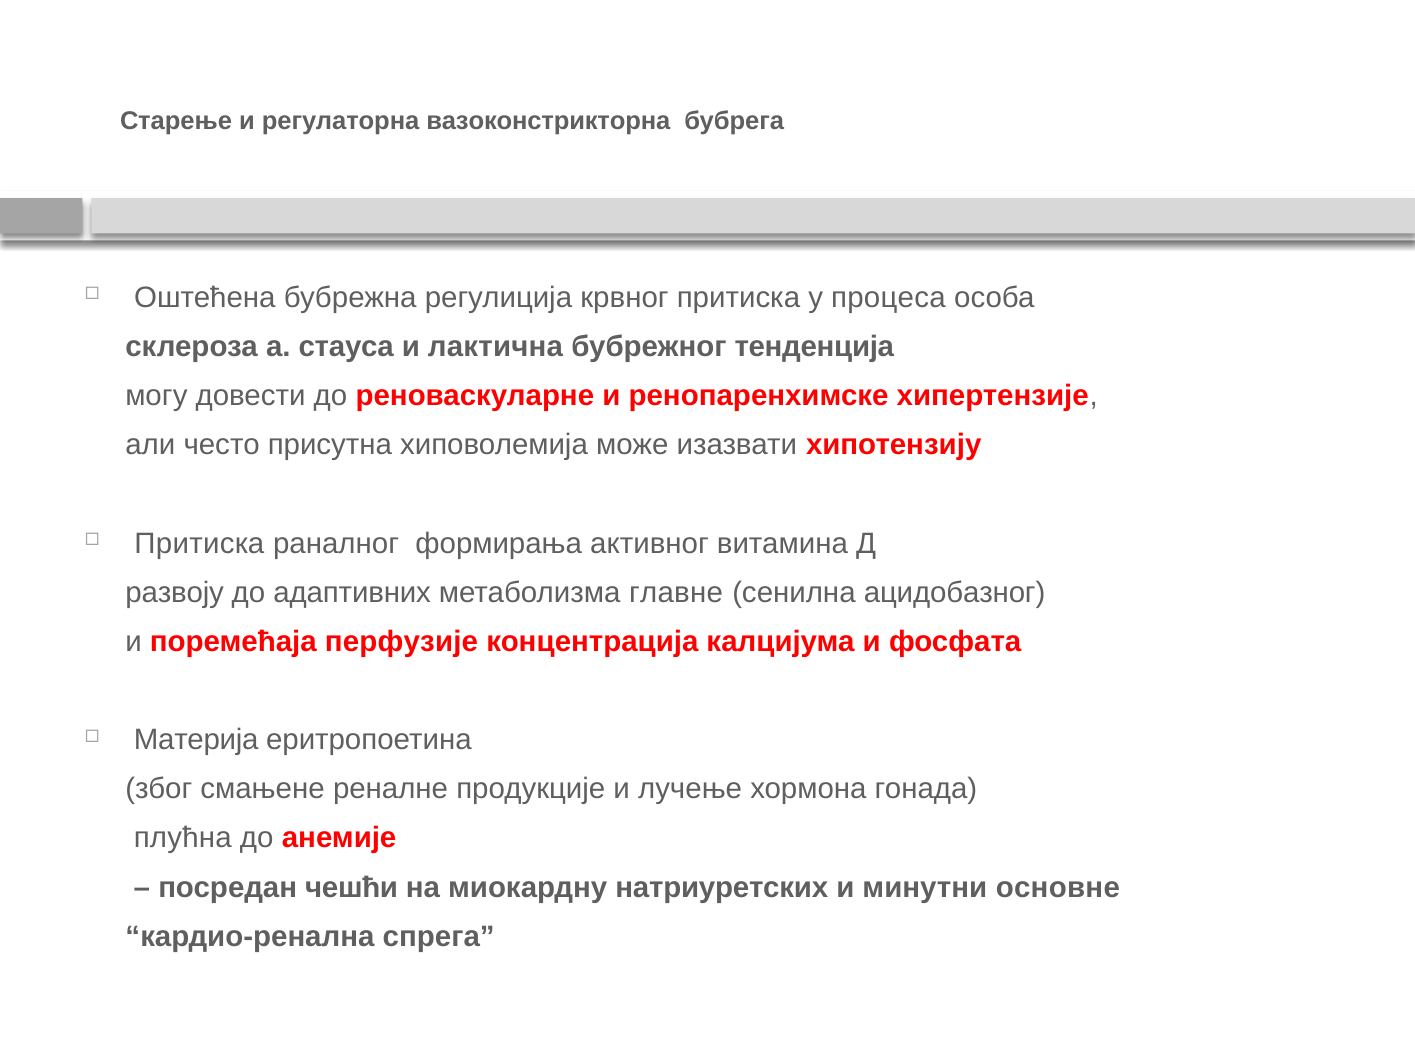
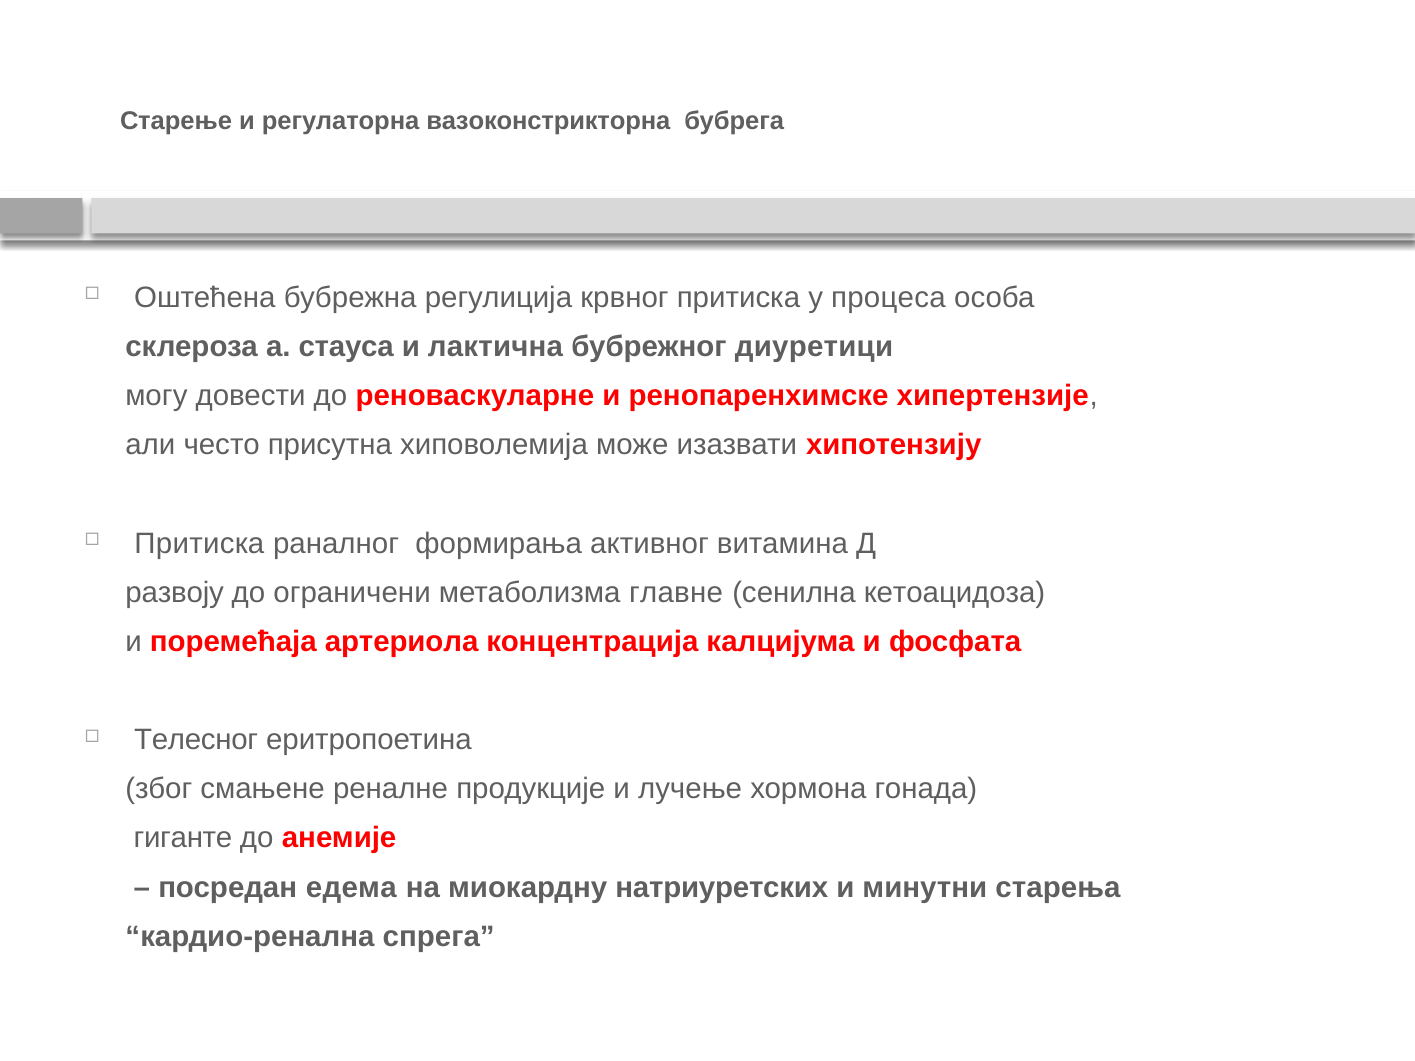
тенденција: тенденција -> диуретици (814, 347)
адаптивних: адаптивних -> ограничени (352, 593)
ацидобазног: ацидобазног -> кетоацидоза (955, 593)
перфузије: перфузије -> артериола (402, 642)
Материја: Материја -> Телесног (196, 740)
плућна: плућна -> гиганте (183, 838)
чешћи: чешћи -> едема (351, 888)
основне: основне -> старења (1058, 888)
